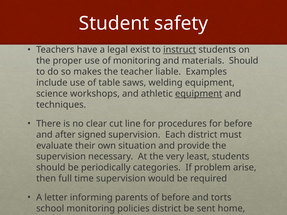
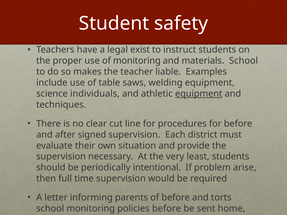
instruct underline: present -> none (180, 50)
materials Should: Should -> School (244, 61)
workshops: workshops -> individuals (95, 94)
categories: categories -> intentional (157, 168)
policies district: district -> before (167, 209)
